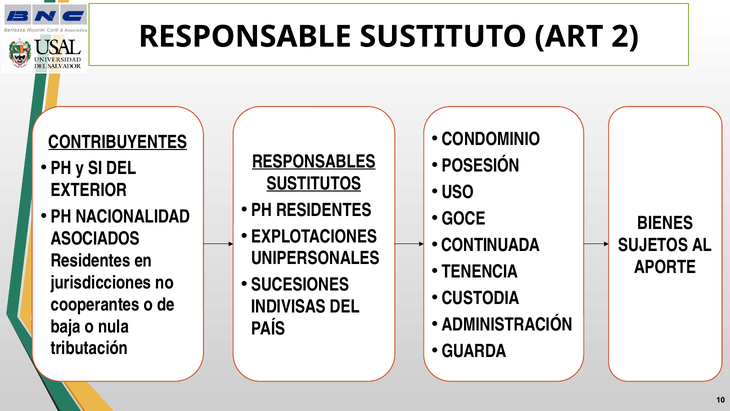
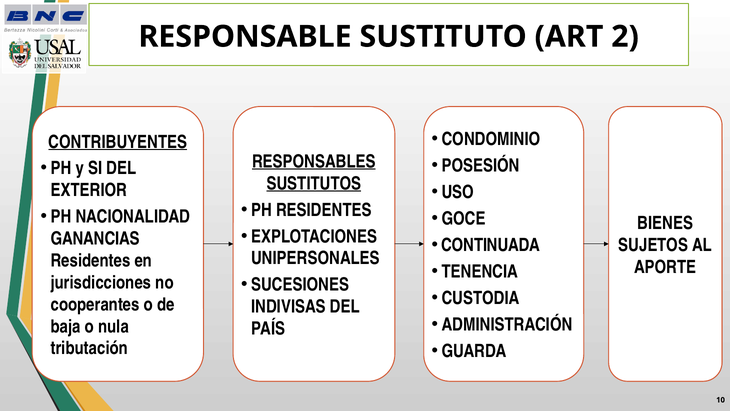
ASOCIADOS: ASOCIADOS -> GANANCIAS (95, 239)
